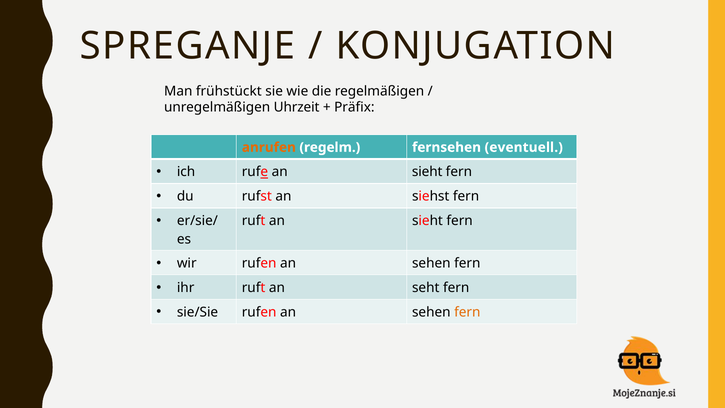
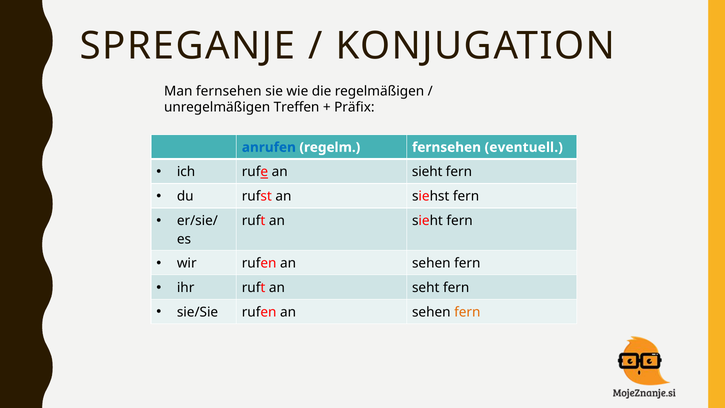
Man frühstückt: frühstückt -> fernsehen (229, 91)
Uhrzeit: Uhrzeit -> Treffen (297, 107)
anrufen colour: orange -> blue (269, 147)
